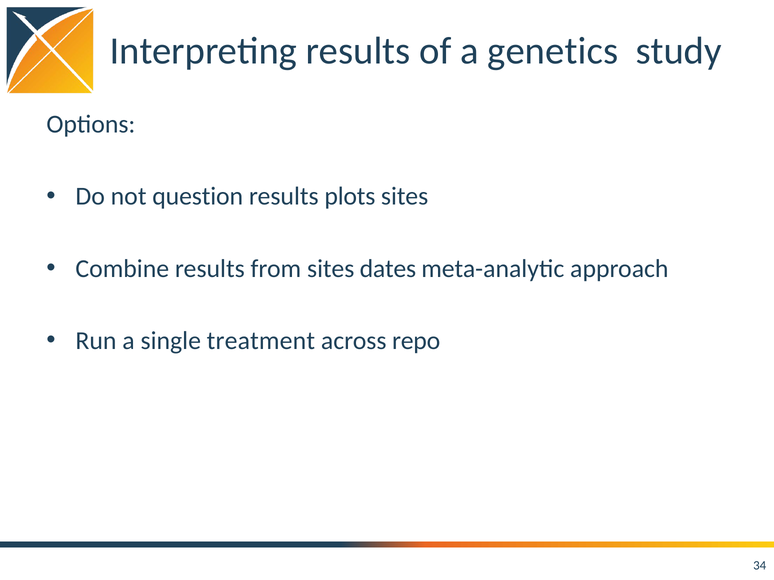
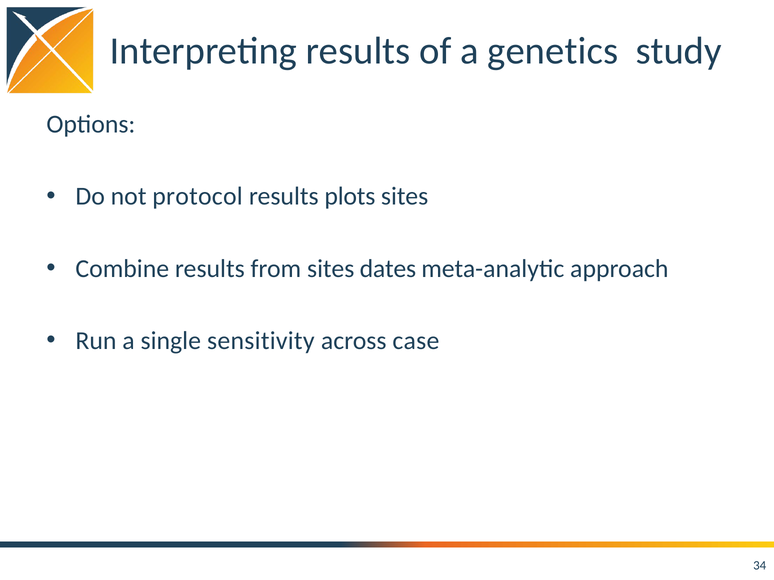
question: question -> protocol (198, 197)
treatment: treatment -> sensitivity (261, 341)
repo: repo -> case (416, 341)
